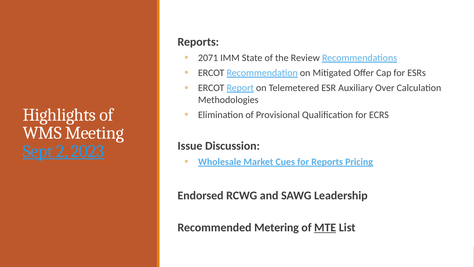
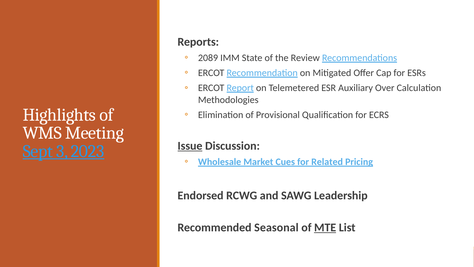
2071: 2071 -> 2089 (208, 58)
Issue underline: none -> present (190, 146)
2: 2 -> 3 (62, 151)
for Reports: Reports -> Related (327, 162)
Metering: Metering -> Seasonal (276, 227)
